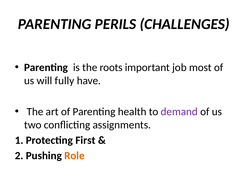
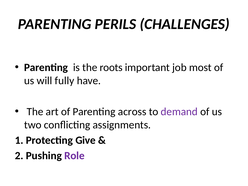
health: health -> across (132, 112)
First: First -> Give (86, 140)
Role colour: orange -> purple (74, 156)
